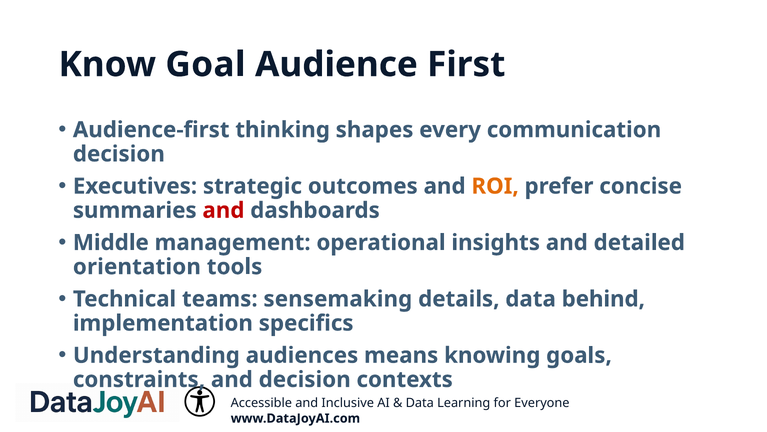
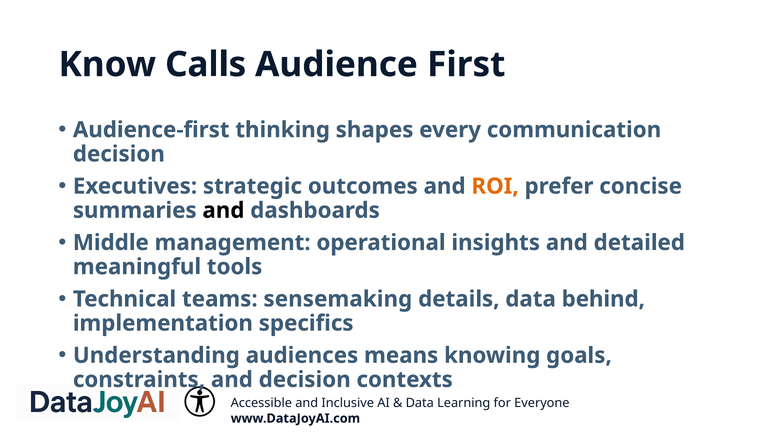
Goal: Goal -> Calls (206, 64)
and colour: red -> black (223, 210)
orientation: orientation -> meaningful (137, 266)
